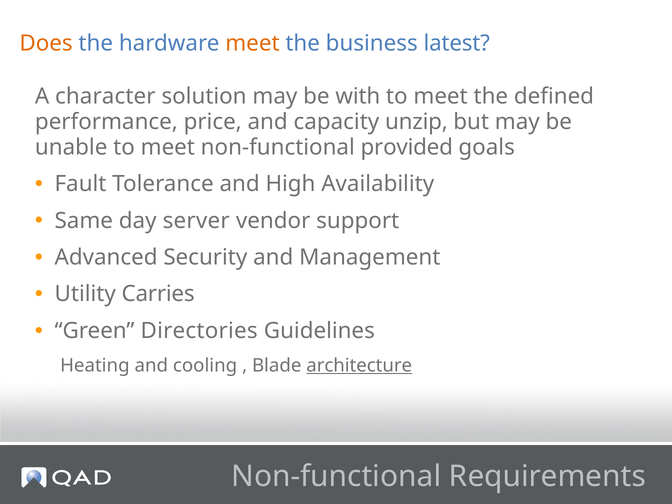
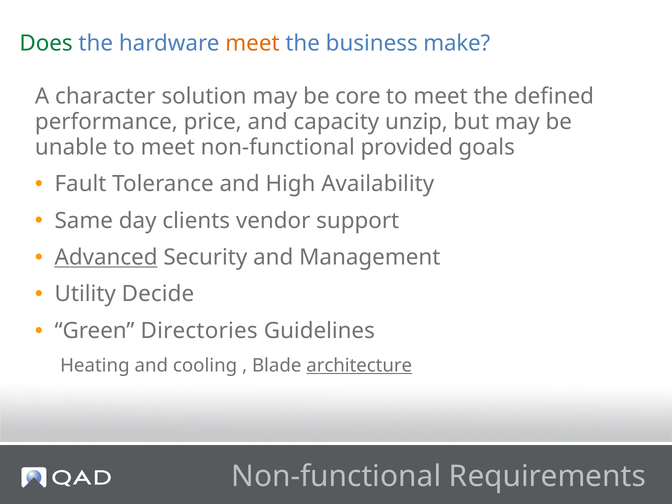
Does colour: orange -> green (46, 43)
latest: latest -> make (457, 43)
with: with -> core (358, 96)
server: server -> clients (196, 221)
Advanced underline: none -> present (106, 257)
Carries: Carries -> Decide (158, 294)
